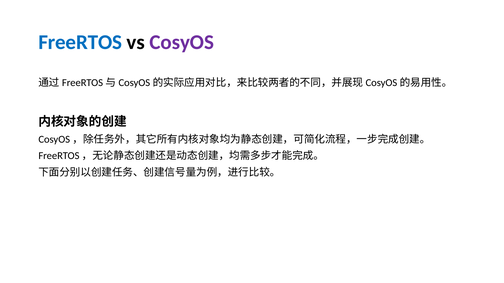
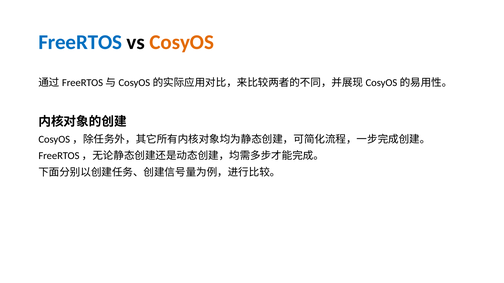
CosyOS colour: purple -> orange (182, 42)
